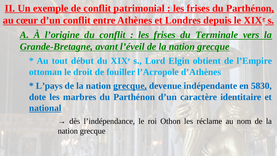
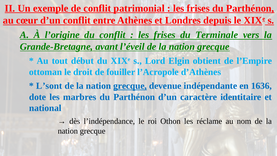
L’pays: L’pays -> L’sont (49, 86)
5830: 5830 -> 1636 (261, 86)
national underline: present -> none (45, 108)
